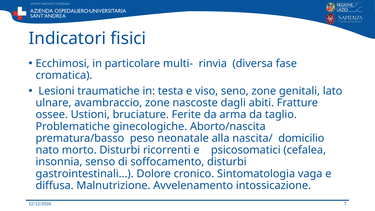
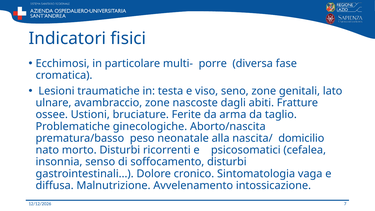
rinvia: rinvia -> porre (213, 63)
